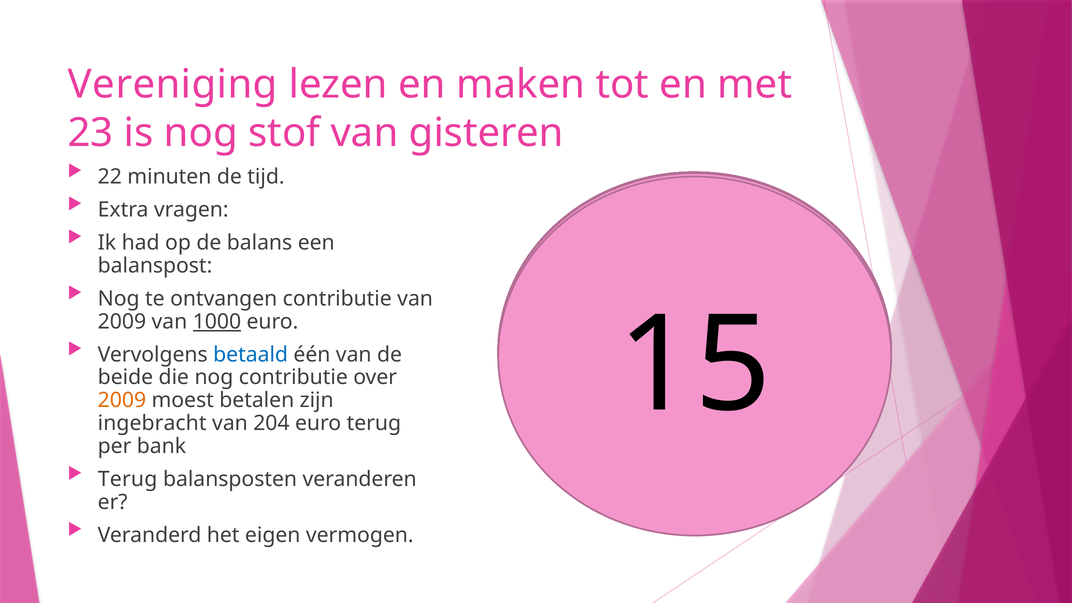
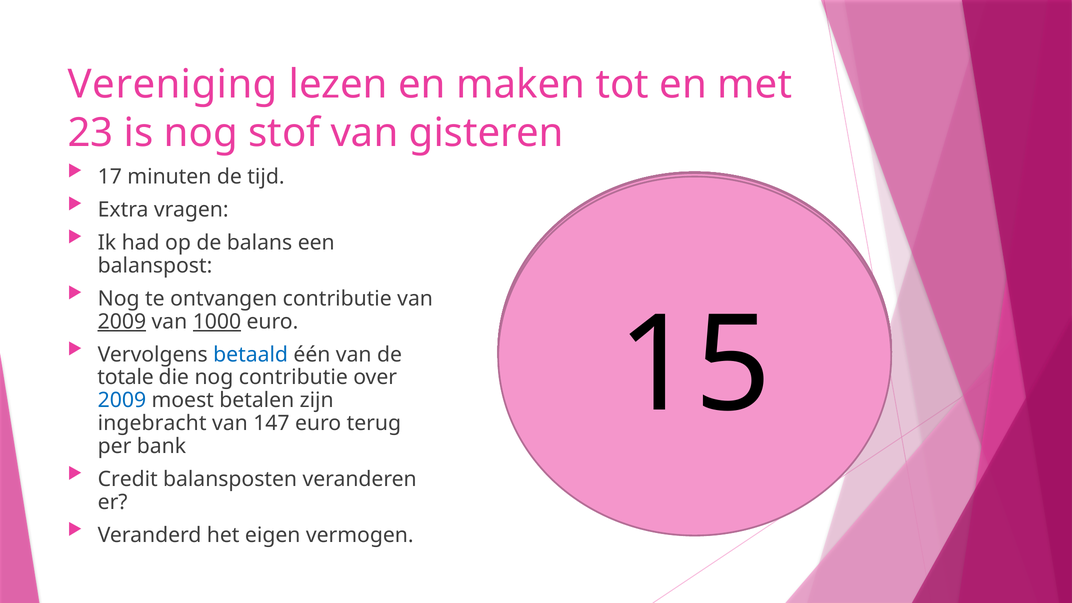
22: 22 -> 17 (110, 177)
2009 underline: none -> present (122, 322)
beide: beide -> totale (126, 377)
2009 colour: orange -> blue (122, 400)
204: 204 -> 147 (271, 423)
Terug: Terug -> Credit (128, 479)
